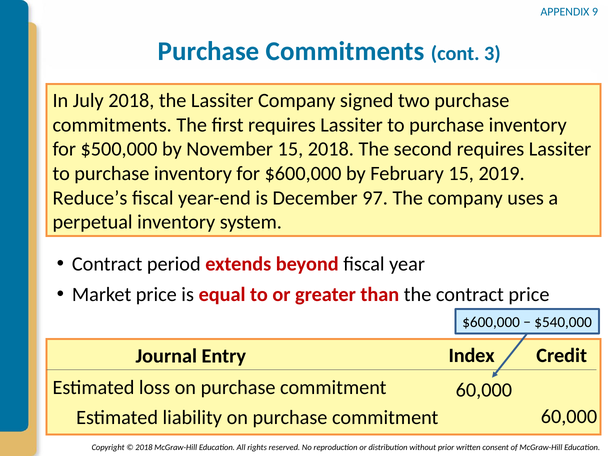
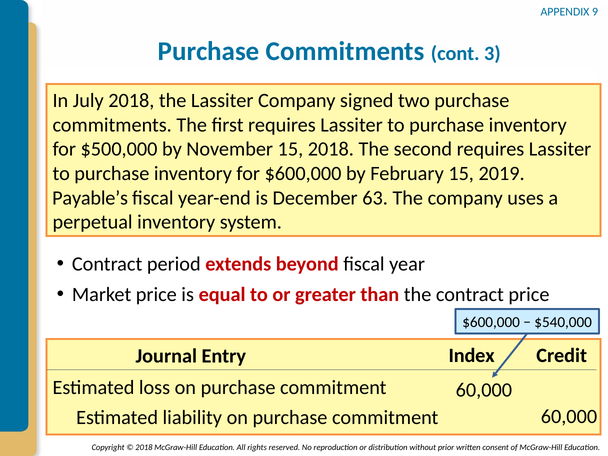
Reduce’s: Reduce’s -> Payable’s (90, 198)
97: 97 -> 63 (375, 198)
